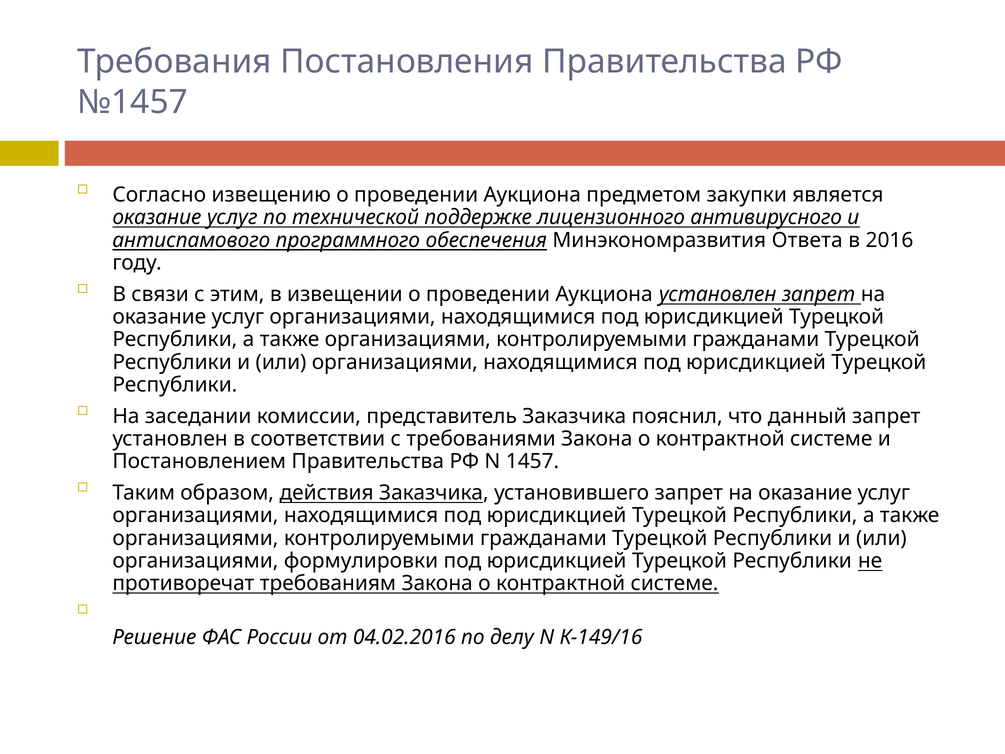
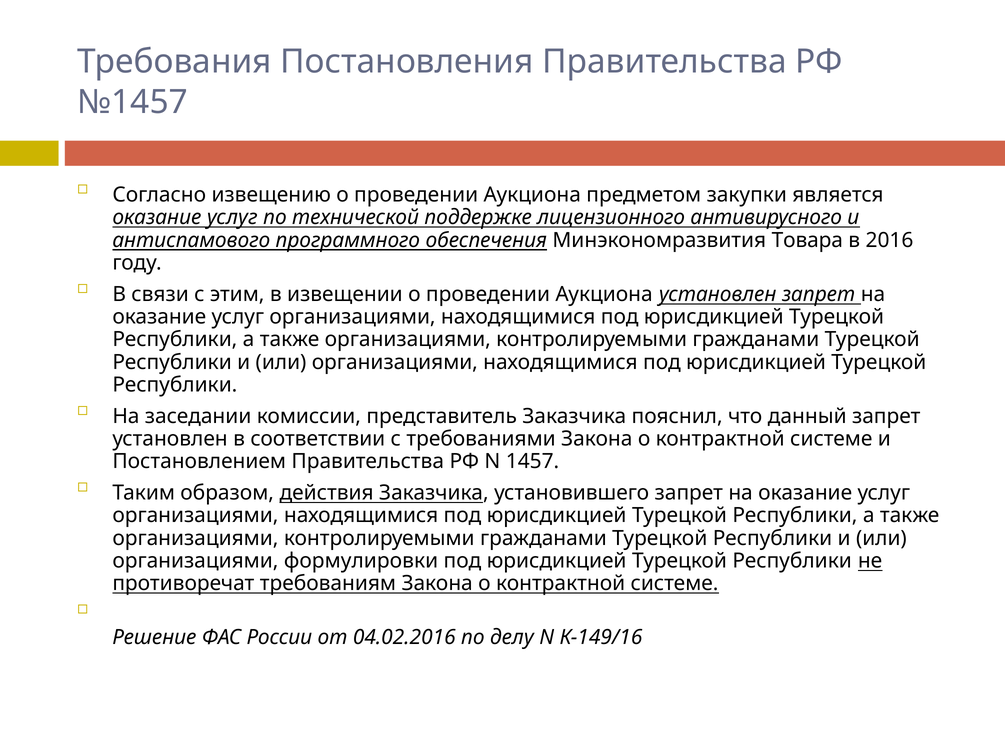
Ответа: Ответа -> Товара (807, 240)
